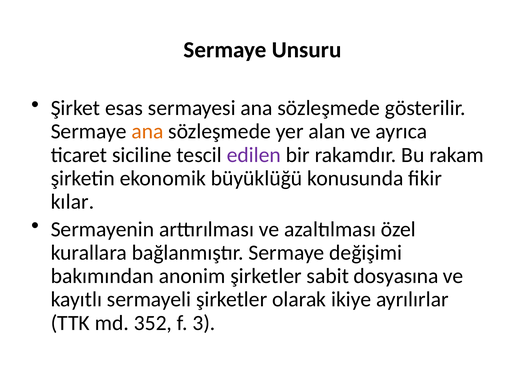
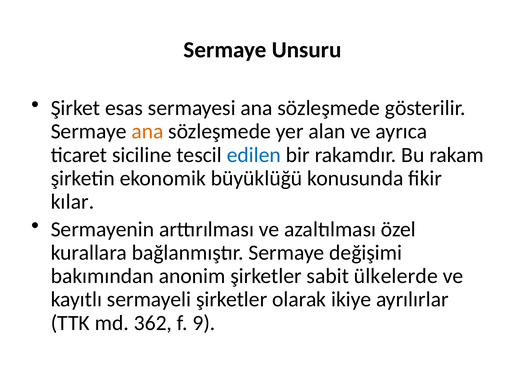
edilen colour: purple -> blue (254, 155)
dosyasına: dosyasına -> ülkelerde (396, 276)
352: 352 -> 362 (153, 323)
3: 3 -> 9 (204, 323)
